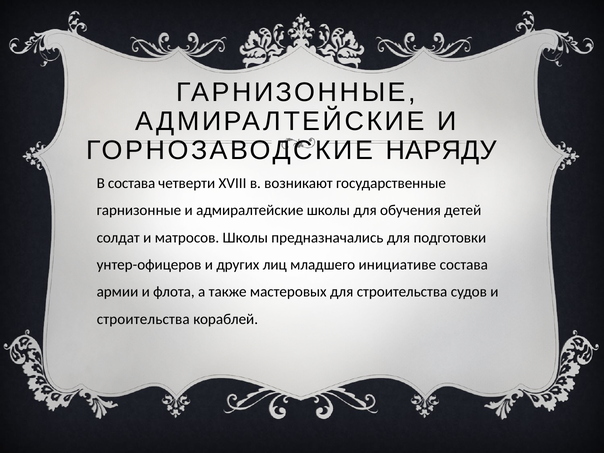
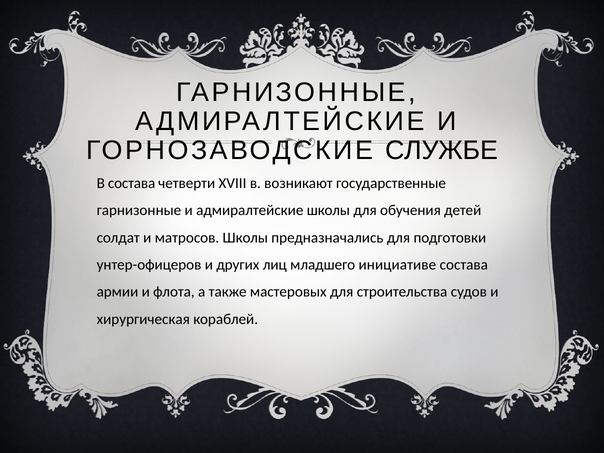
НАРЯДУ: НАРЯДУ -> СЛУЖБЕ (442, 151)
строительства: строительства -> хирургическая (143, 319)
